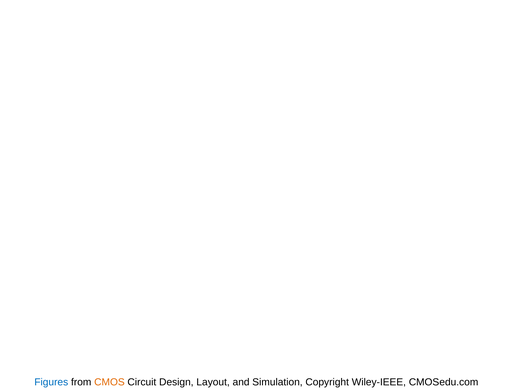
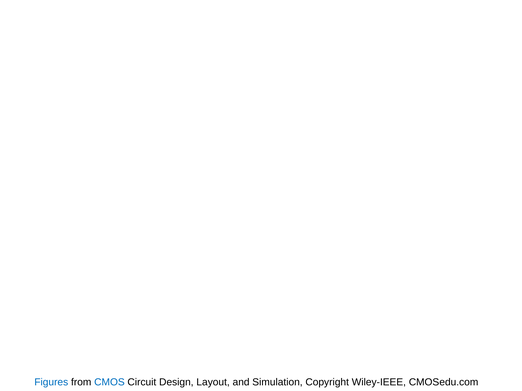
CMOS colour: orange -> blue (109, 383)
